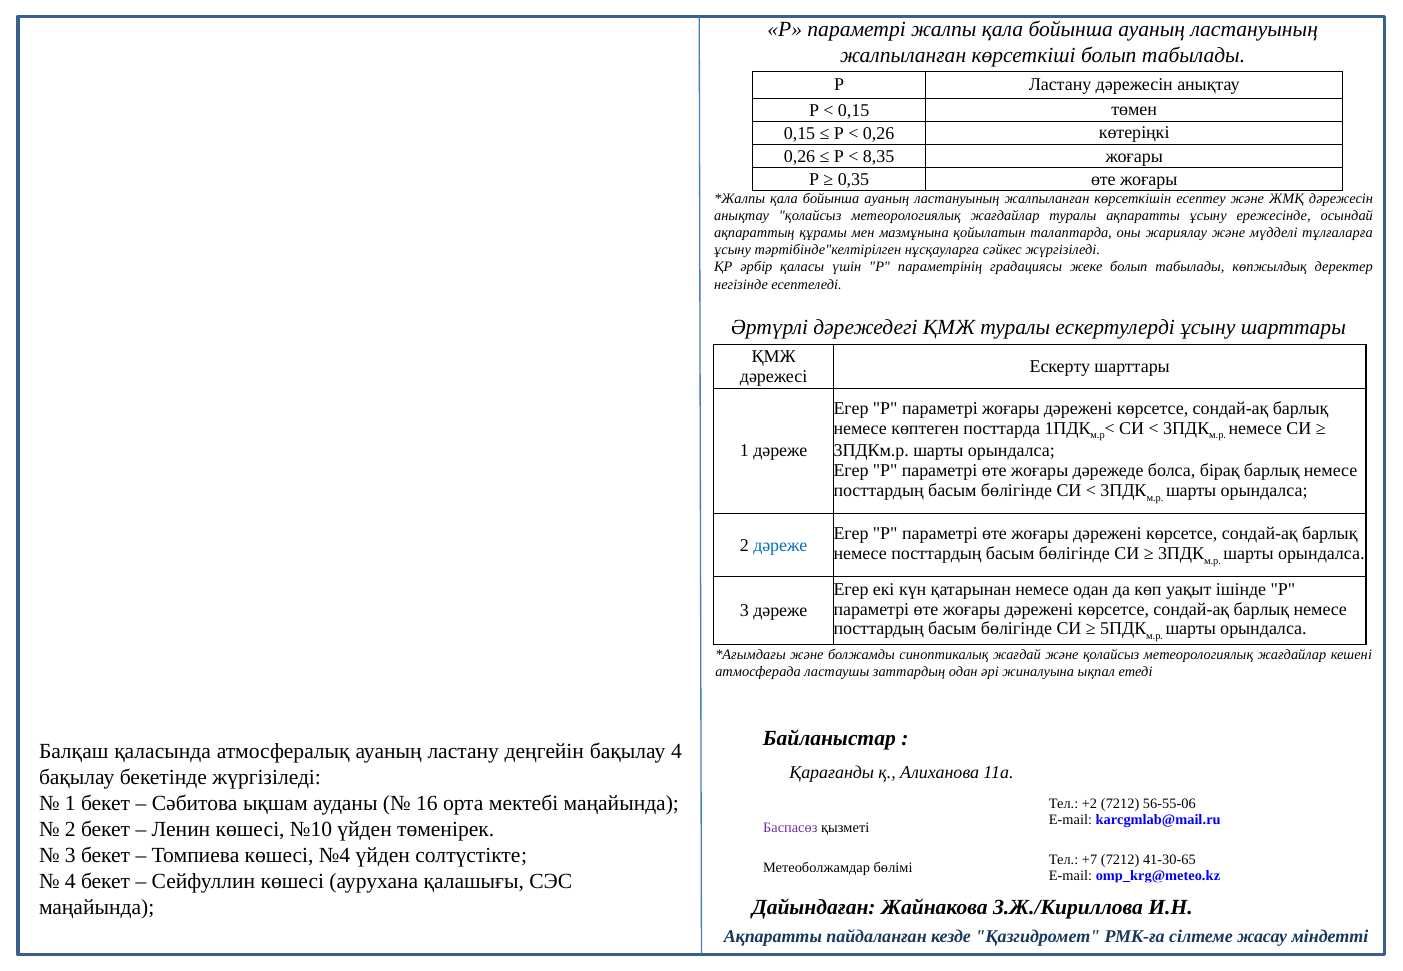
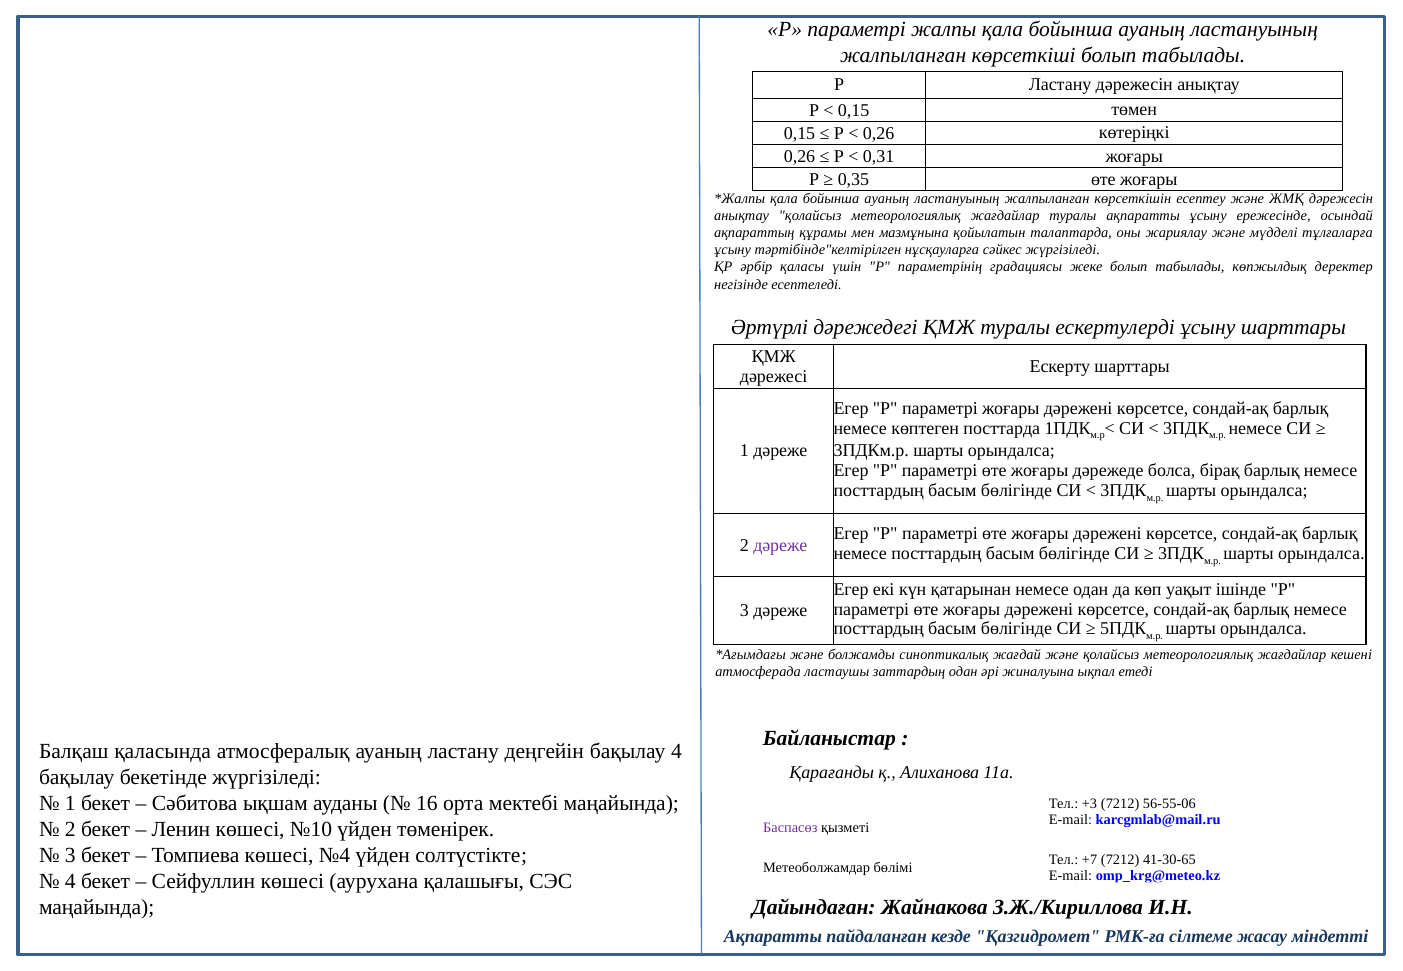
8,35: 8,35 -> 0,31 (879, 157)
дәреже colour: blue -> purple (780, 545)
+2: +2 -> +3 (1090, 804)
